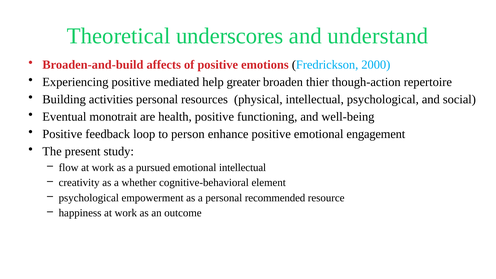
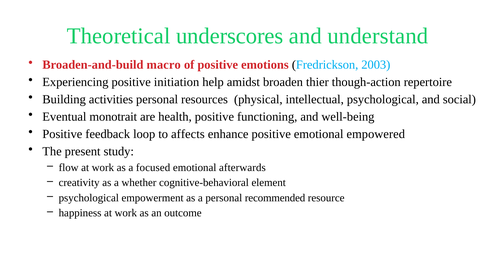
affects: affects -> macro (164, 65)
2000: 2000 -> 2003 (376, 65)
mediated: mediated -> initiation (177, 82)
greater: greater -> amidst (243, 82)
person: person -> affects (188, 134)
engagement: engagement -> empowered (376, 134)
pursued: pursued -> focused (153, 167)
emotional intellectual: intellectual -> afterwards (242, 167)
